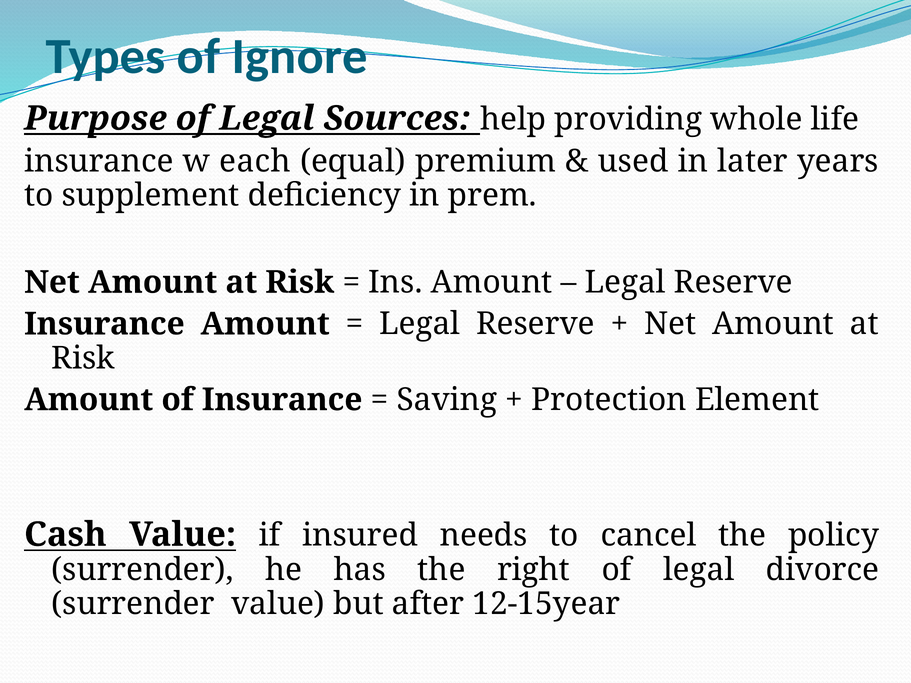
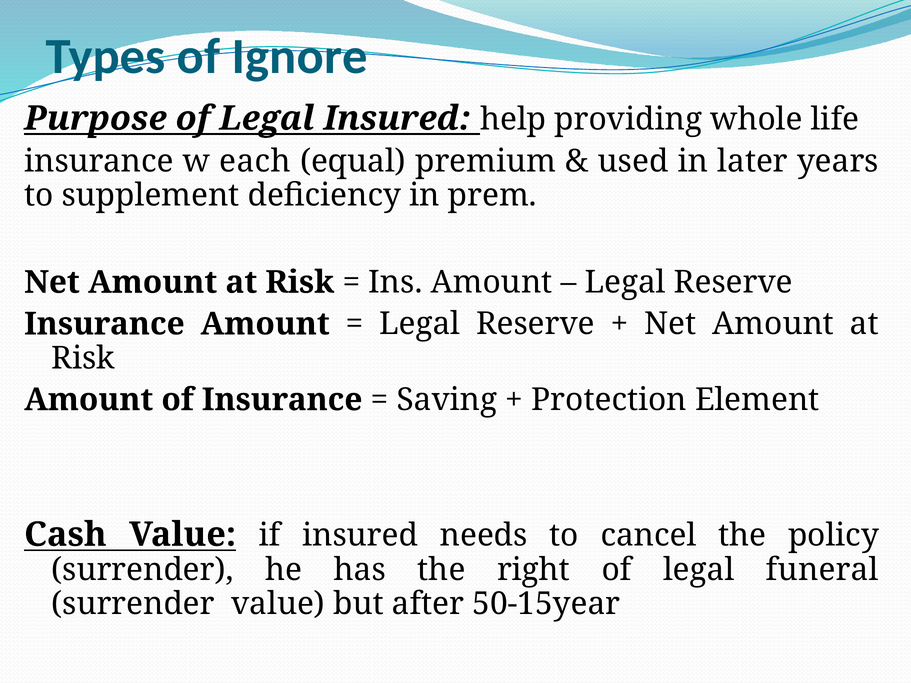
Legal Sources: Sources -> Insured (397, 118)
divorce: divorce -> funeral (822, 570)
12-15year: 12-15year -> 50-15year (546, 604)
